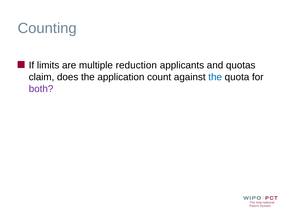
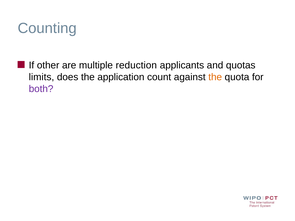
limits: limits -> other (48, 65)
claim: claim -> limits (41, 77)
the colour: blue -> orange (215, 77)
